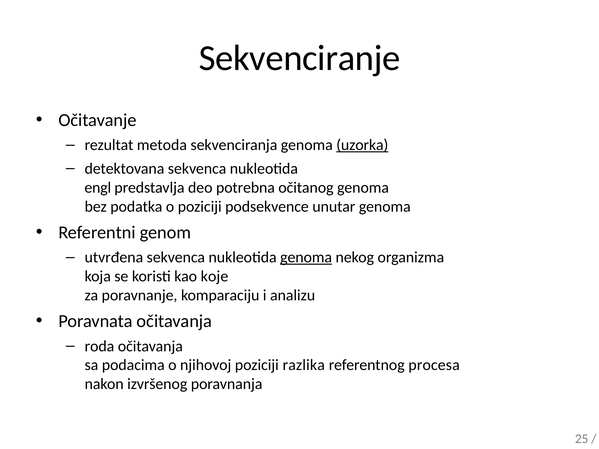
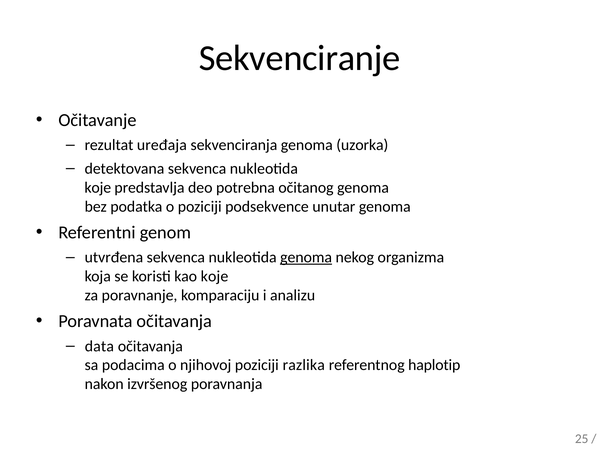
metoda: metoda -> uređaja (162, 145)
uzorka underline: present -> none (362, 145)
engl: engl -> koje (98, 188)
roda: roda -> data (99, 346)
procesa: procesa -> haplotip (434, 365)
